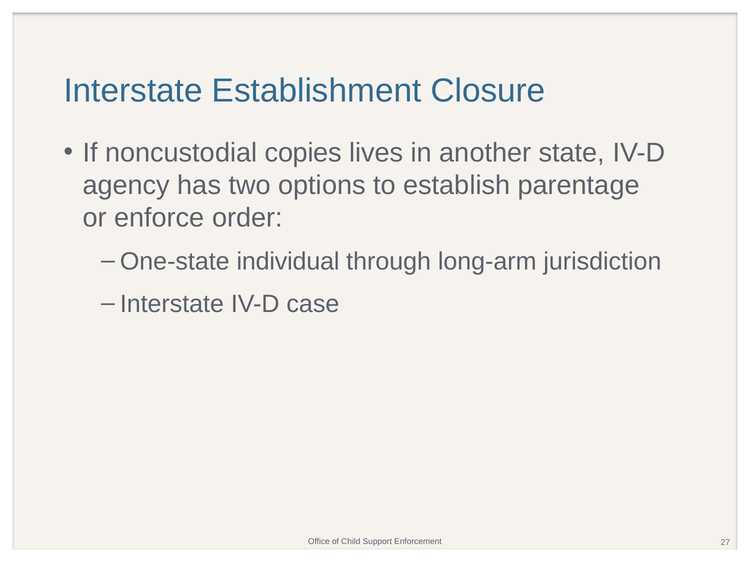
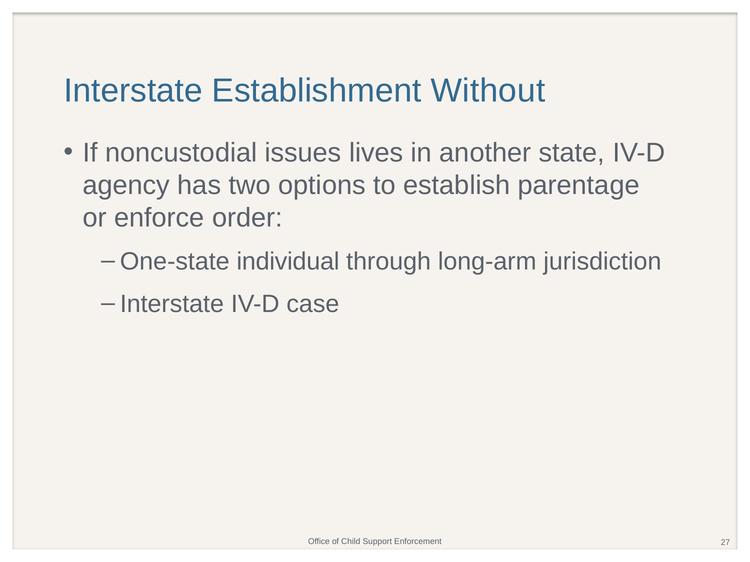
Closure: Closure -> Without (488, 91)
copies: copies -> issues (303, 153)
